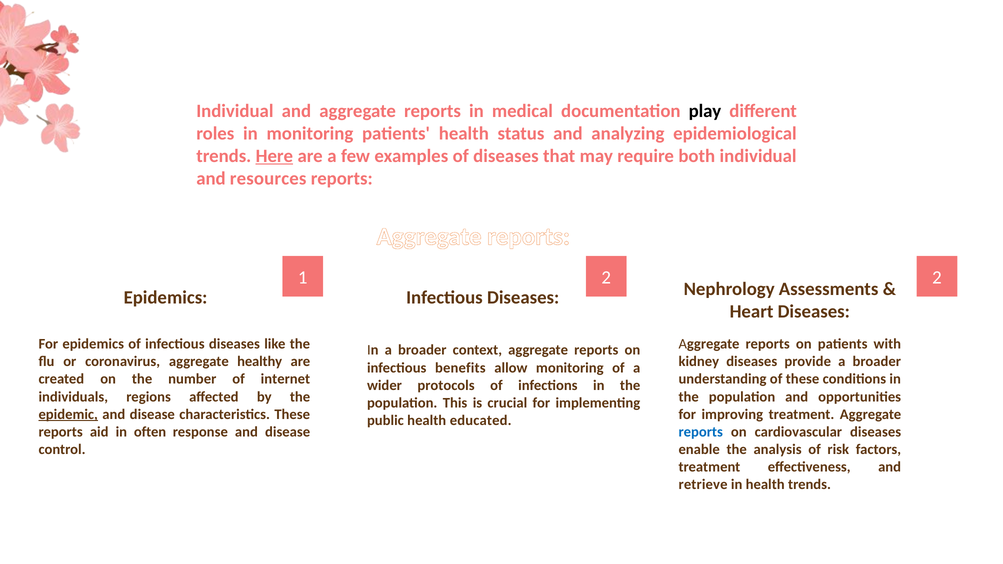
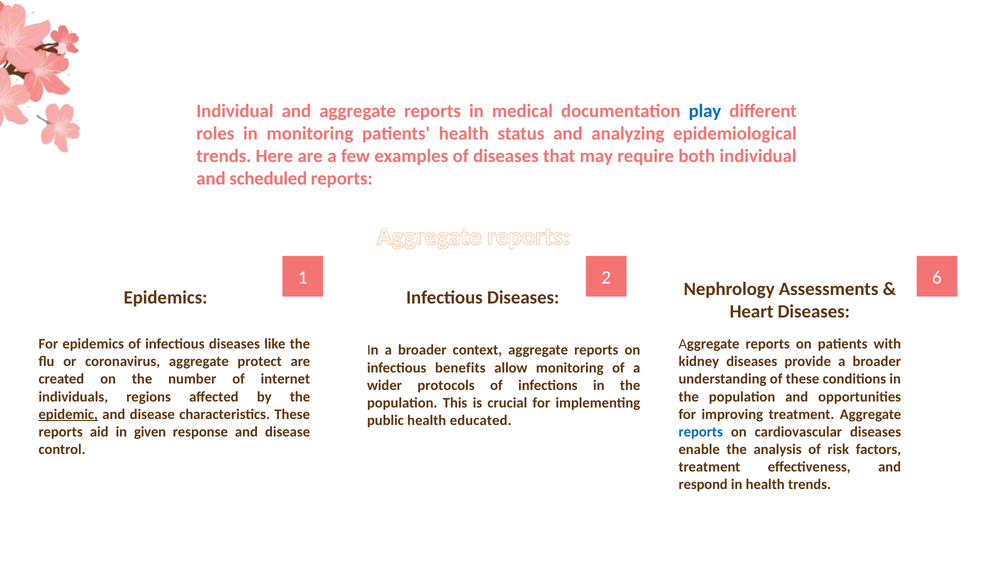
play colour: black -> blue (705, 111)
Here underline: present -> none (274, 156)
resources: resources -> scheduled (268, 179)
2 2: 2 -> 6 (937, 278)
healthy: healthy -> protect (260, 362)
often: often -> given (150, 432)
retrieve: retrieve -> respond (703, 485)
